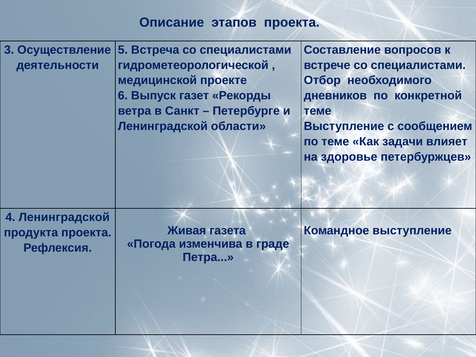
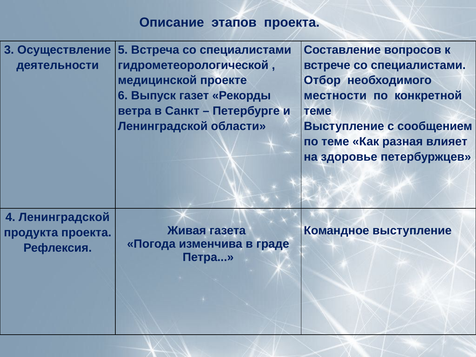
дневников: дневников -> местности (335, 96)
задачи: задачи -> разная (403, 142)
